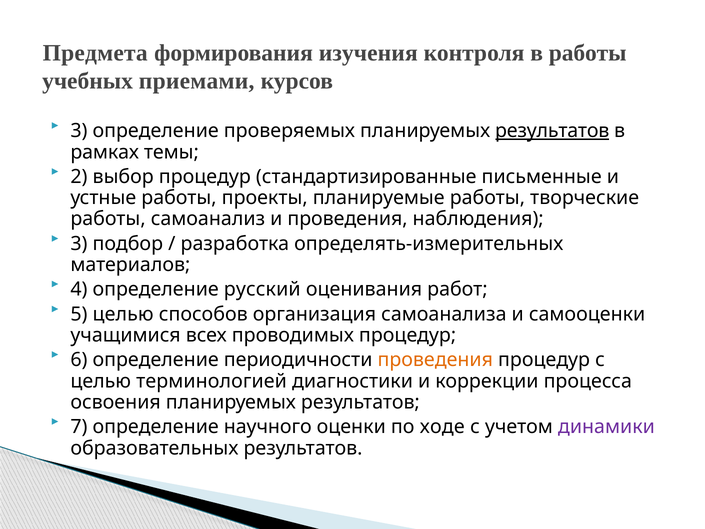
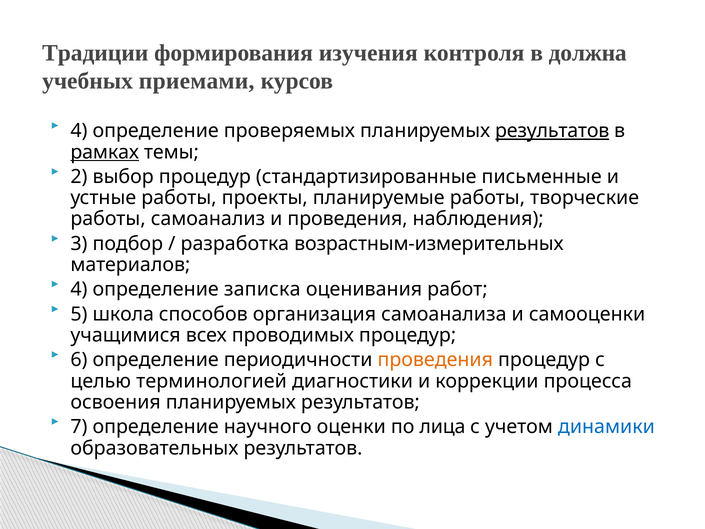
Предмета: Предмета -> Традиции (95, 53)
в работы: работы -> должна (588, 53)
3: 3 -> 4 (79, 131)
рамках underline: none -> present (105, 152)
определять-измерительных: определять-измерительных -> возрастным-измерительных (429, 244)
русский: русский -> записка (262, 289)
5 целью: целью -> школа (123, 314)
ходе: ходе -> лица (442, 427)
динамики colour: purple -> blue (606, 427)
